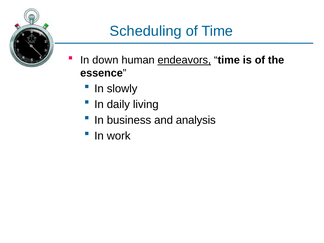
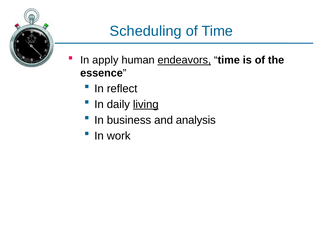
down: down -> apply (105, 60)
slowly: slowly -> reflect (122, 89)
living underline: none -> present (146, 104)
